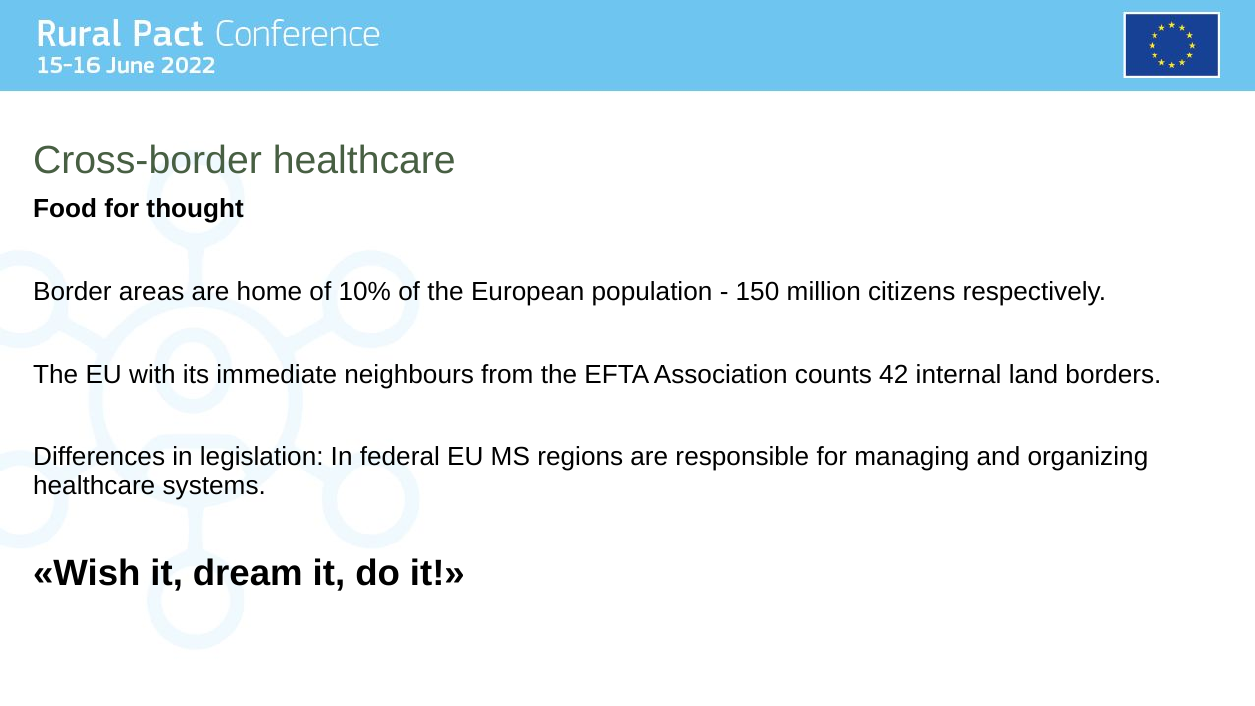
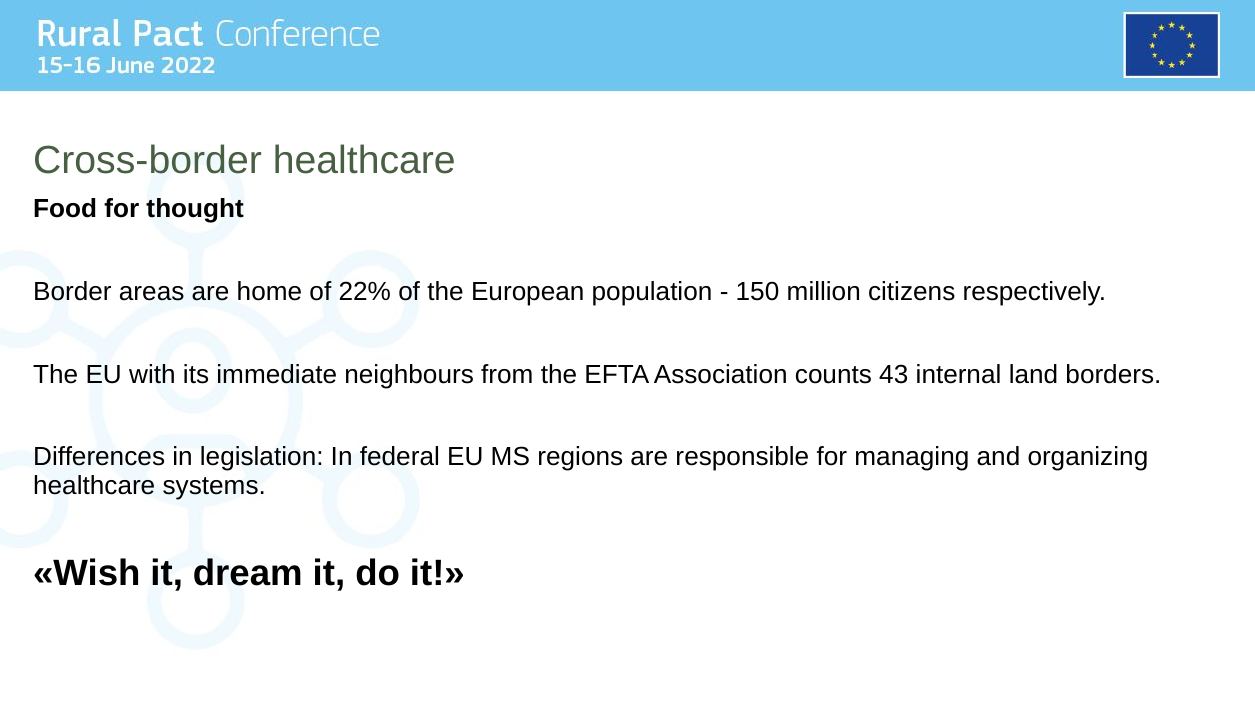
10%: 10% -> 22% (365, 292)
42: 42 -> 43 (894, 375)
